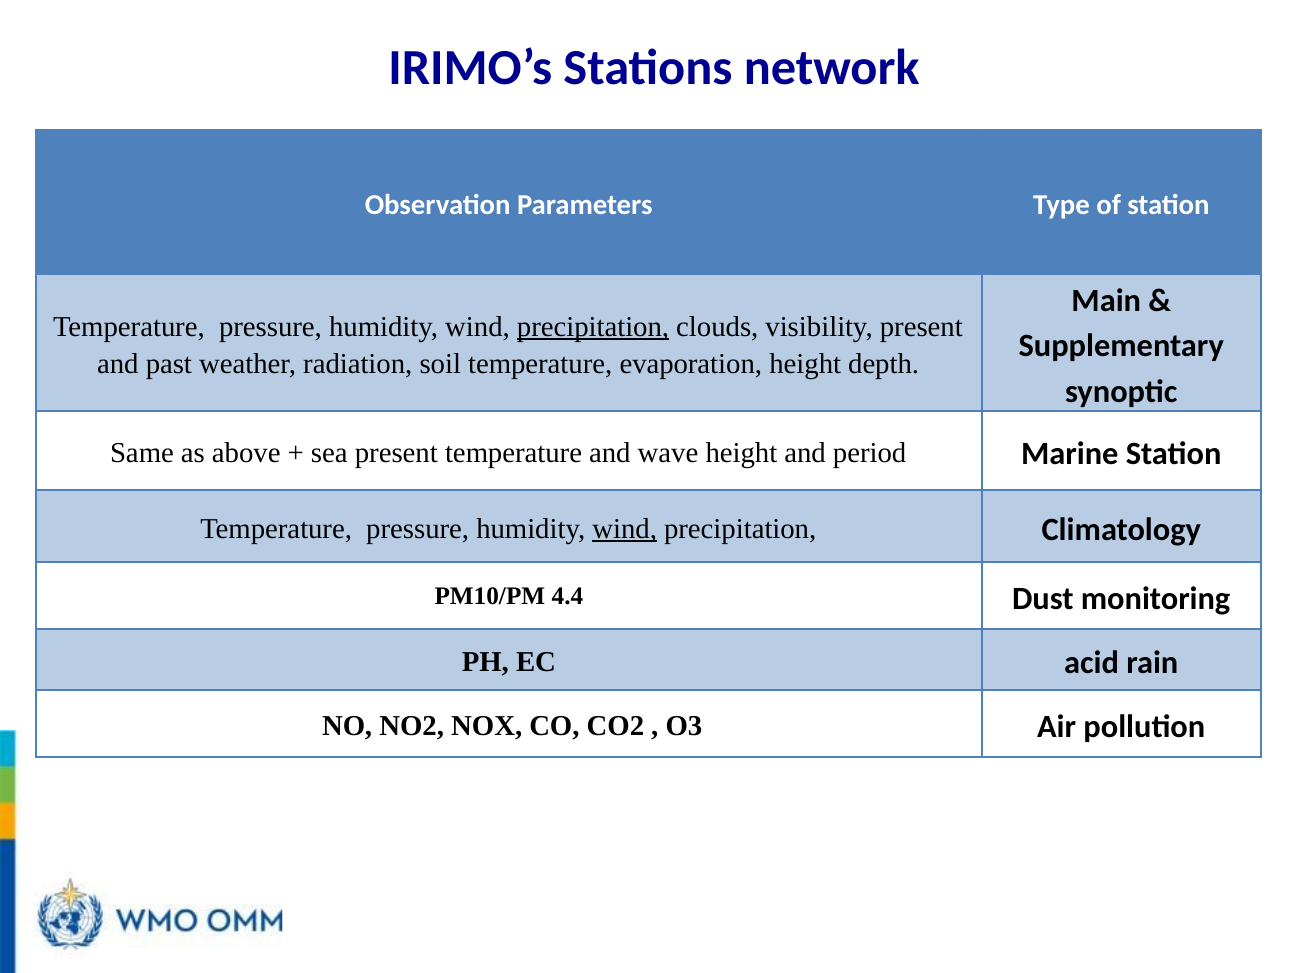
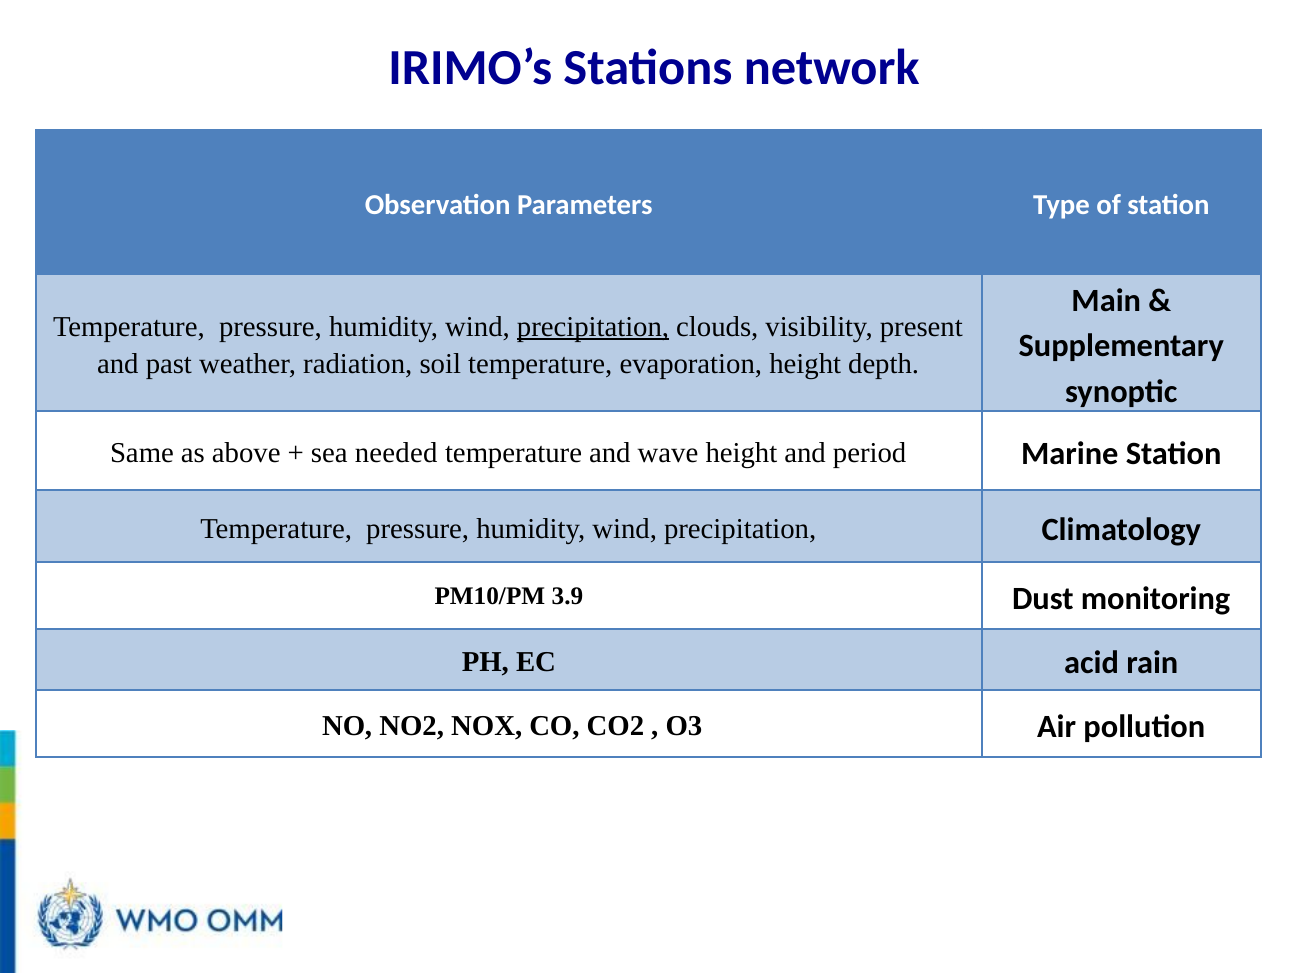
sea present: present -> needed (396, 453)
wind underline: present -> none (625, 529)
4.4: 4.4 -> 3.9 (567, 596)
